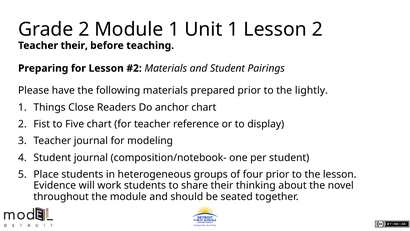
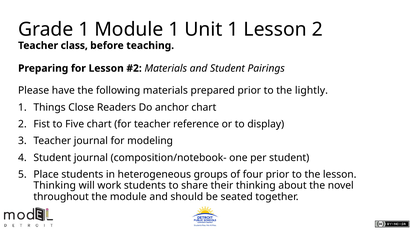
Grade 2: 2 -> 1 (84, 29)
Teacher their: their -> class (74, 45)
Evidence: Evidence -> Thinking (55, 185)
